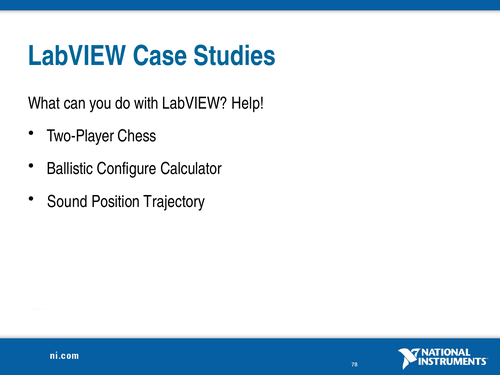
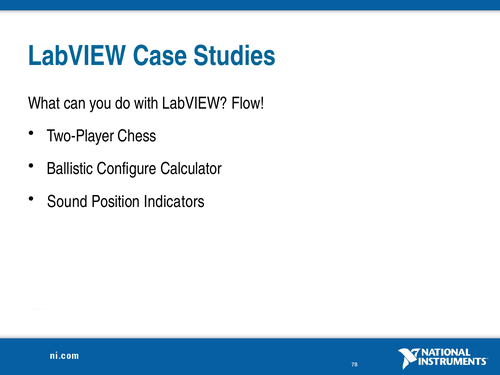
Help: Help -> Flow (248, 103)
Trajectory: Trajectory -> Indicators (174, 202)
